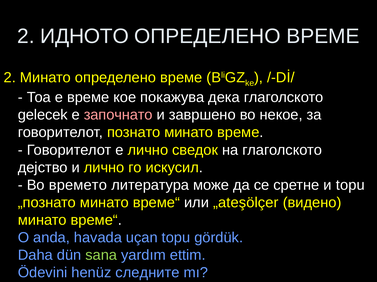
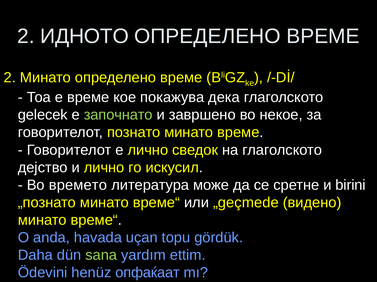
започнато colour: pink -> light green (118, 115)
и topu: topu -> birini (351, 185)
„ateşölçer: „ateşölçer -> „geçmede (246, 203)
следните: следните -> опфаќаат (148, 273)
